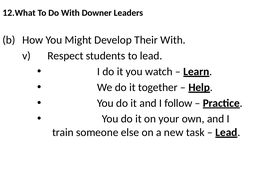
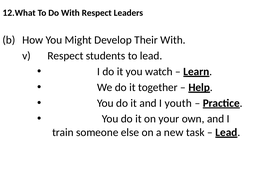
With Downer: Downer -> Respect (97, 13)
follow: follow -> youth (178, 103)
